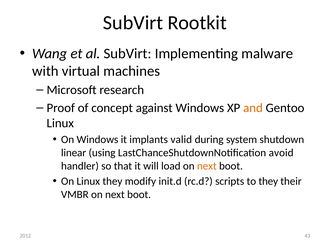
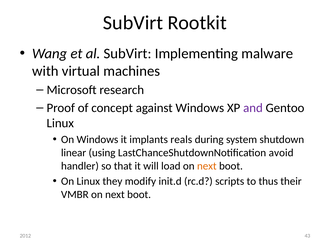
and colour: orange -> purple (253, 108)
valid: valid -> reals (181, 140)
to they: they -> thus (268, 182)
